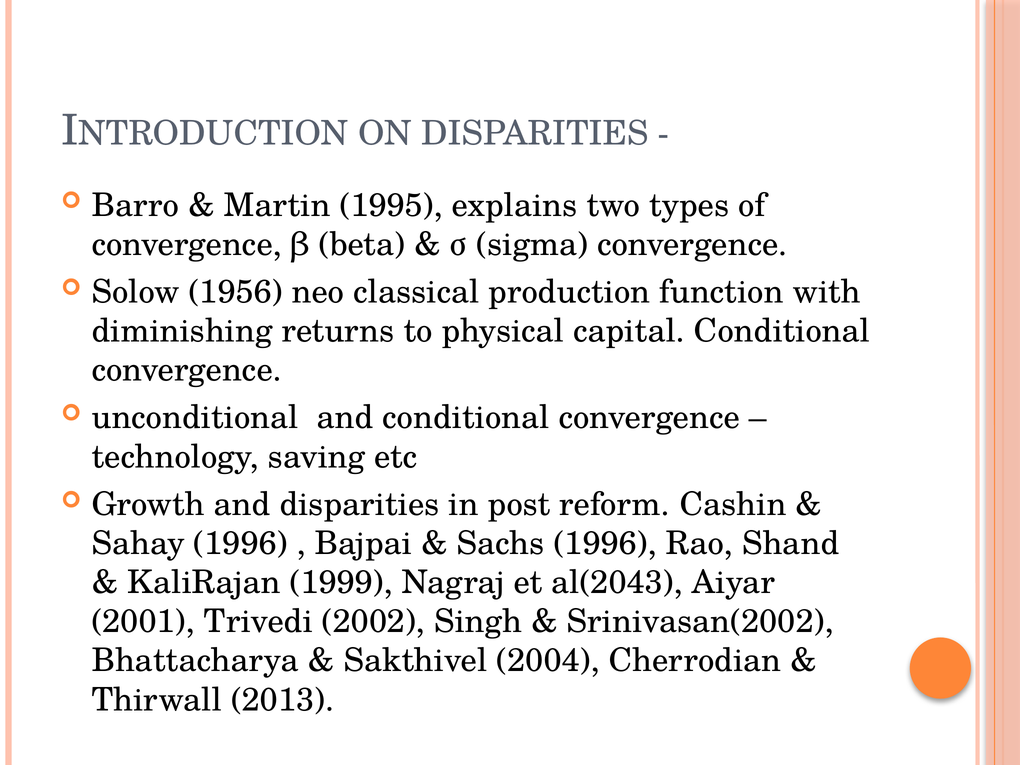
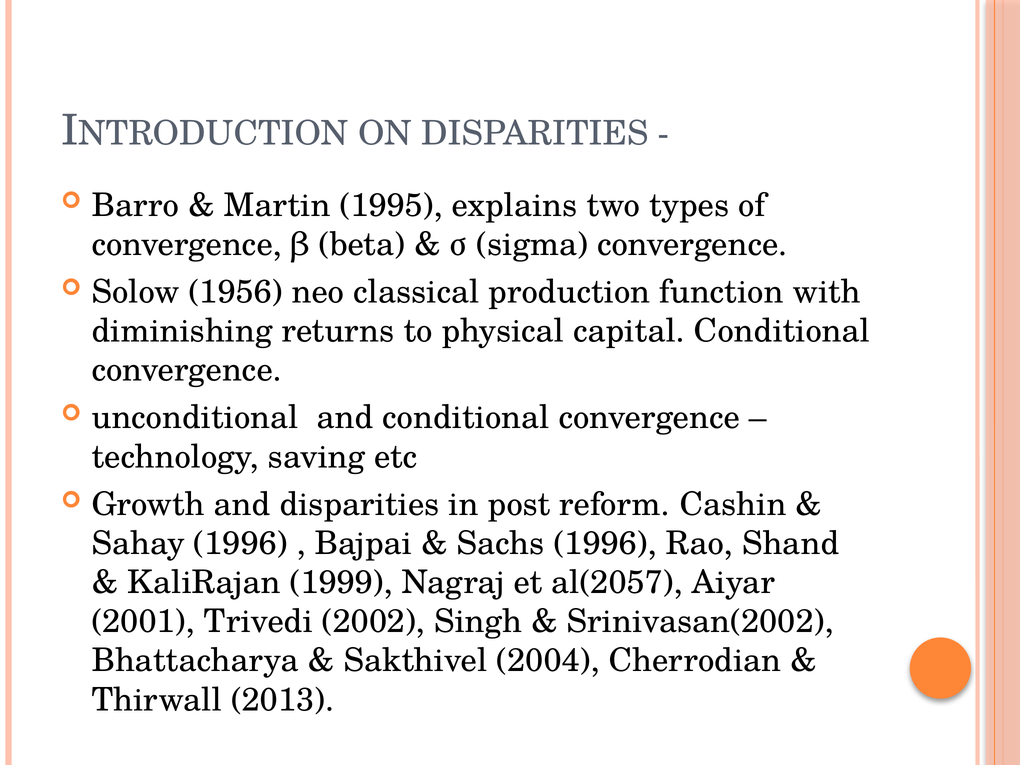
al(2043: al(2043 -> al(2057 (617, 583)
